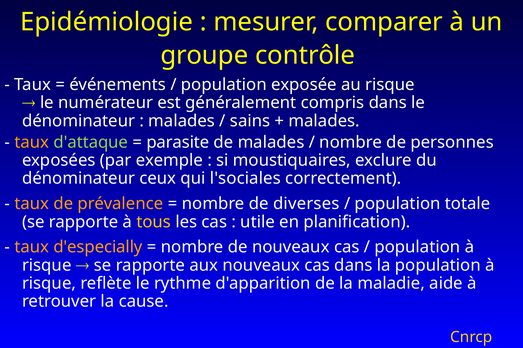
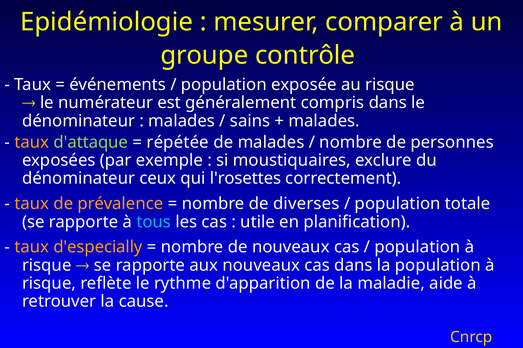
parasite: parasite -> répétée (178, 143)
l'sociales: l'sociales -> l'rosettes (246, 179)
tous colour: yellow -> light blue (154, 222)
